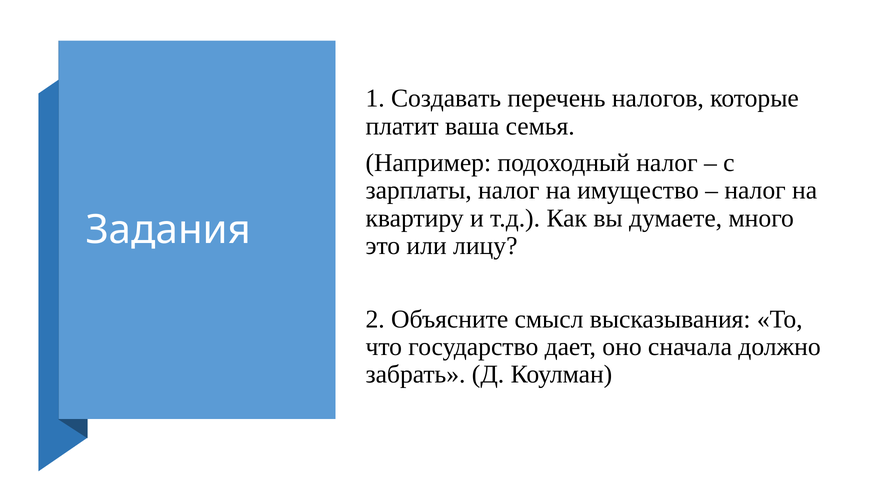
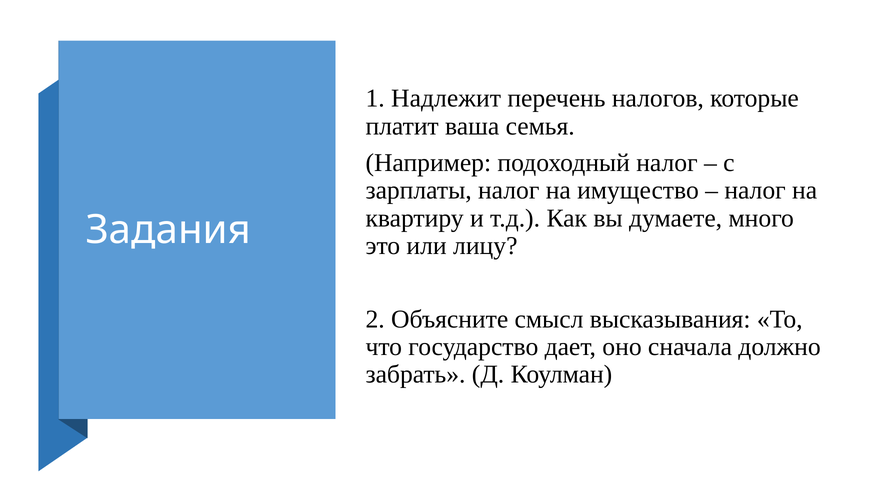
Создавать: Создавать -> Надлежит (446, 99)
